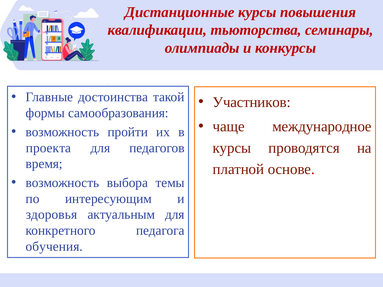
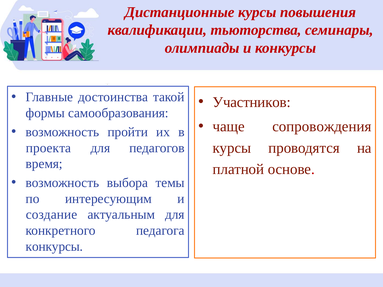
международное: международное -> сопровождения (322, 127)
здоровья: здоровья -> создание (52, 215)
обучения: обучения -> конкурсы (54, 247)
